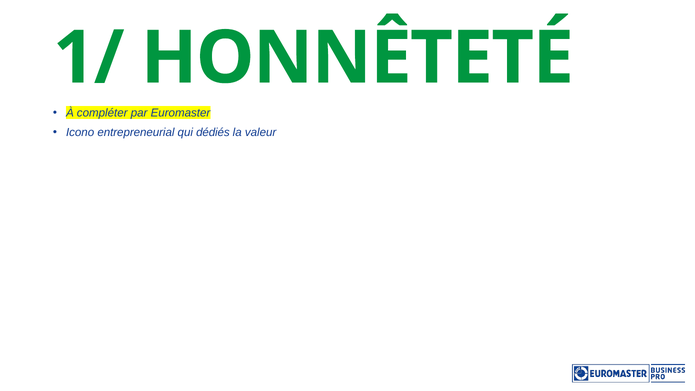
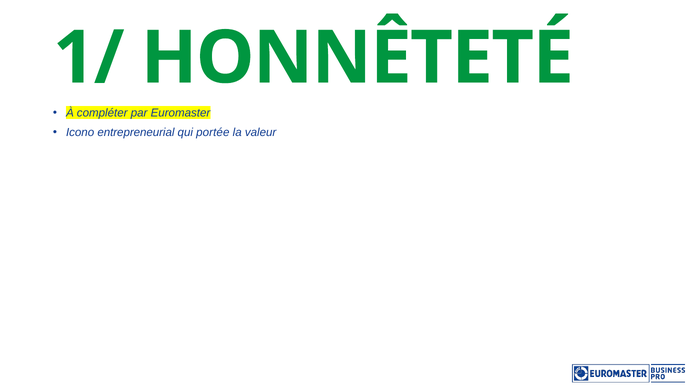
dédiés: dédiés -> portée (213, 133)
